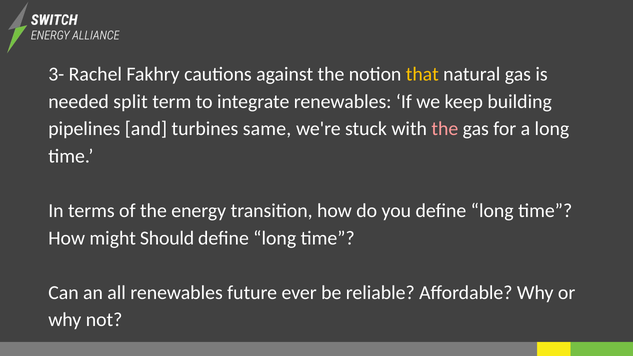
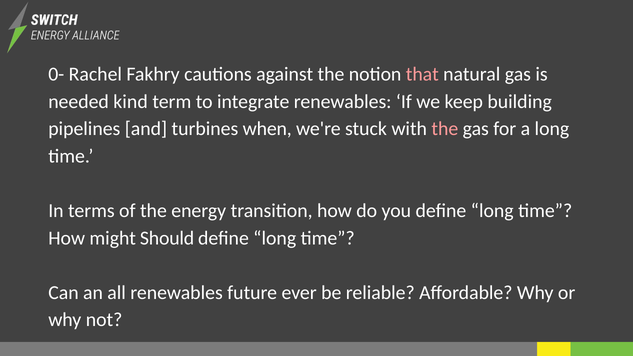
3-: 3- -> 0- (56, 74)
that colour: yellow -> pink (422, 74)
split: split -> kind (131, 102)
same: same -> when (267, 129)
